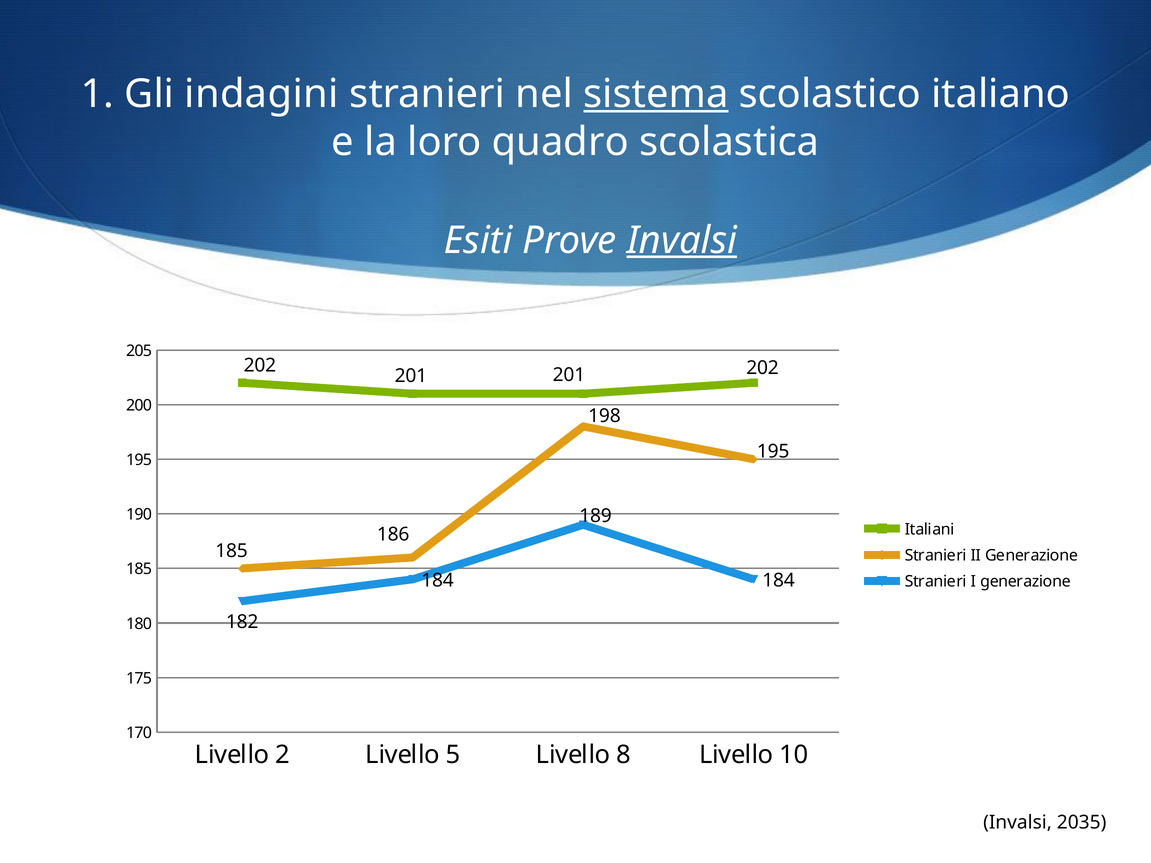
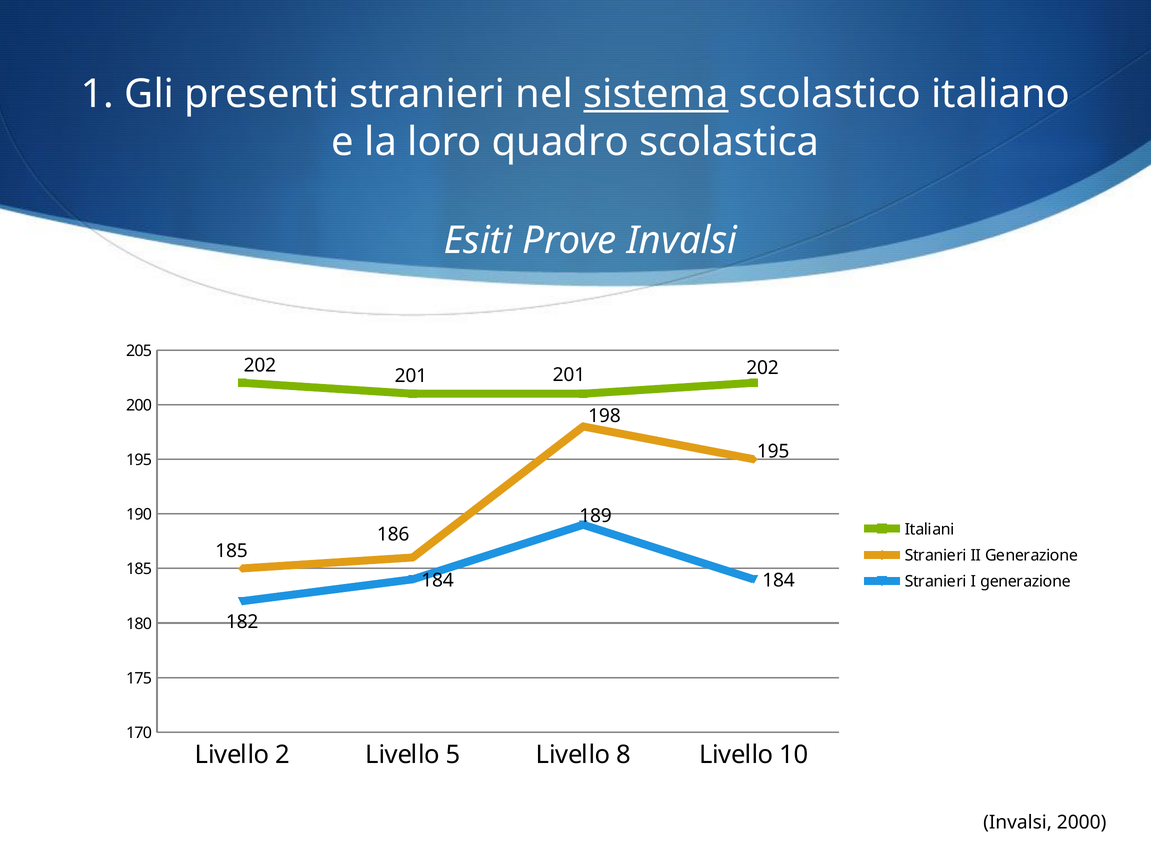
indagini: indagini -> presenti (262, 94)
Invalsi underline: present -> none (682, 240)
2035: 2035 -> 2000 (1082, 823)
